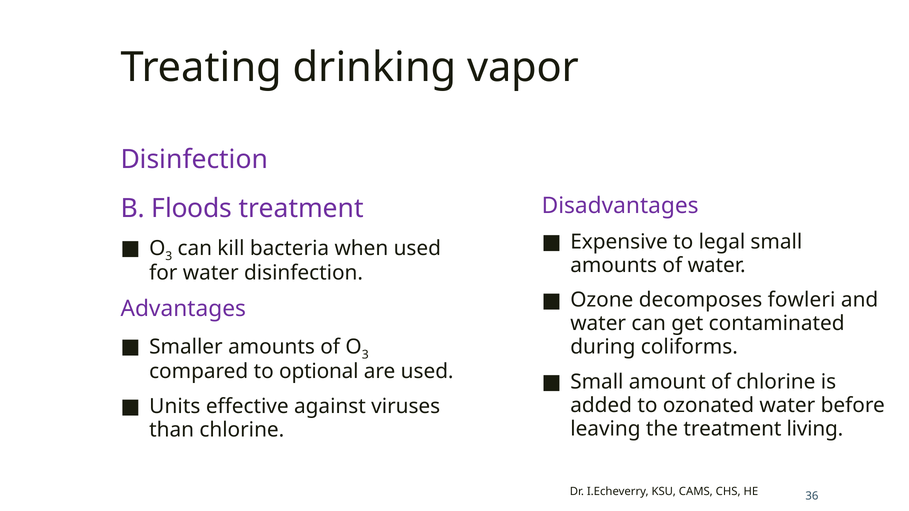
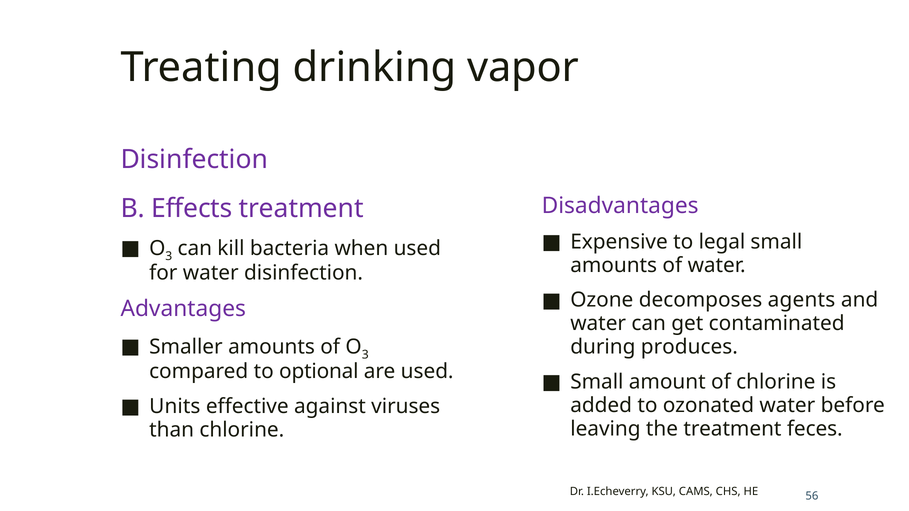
Floods: Floods -> Effects (192, 208)
fowleri: fowleri -> agents (801, 300)
coliforms: coliforms -> produces (689, 347)
living: living -> feces (815, 429)
36: 36 -> 56 (812, 496)
